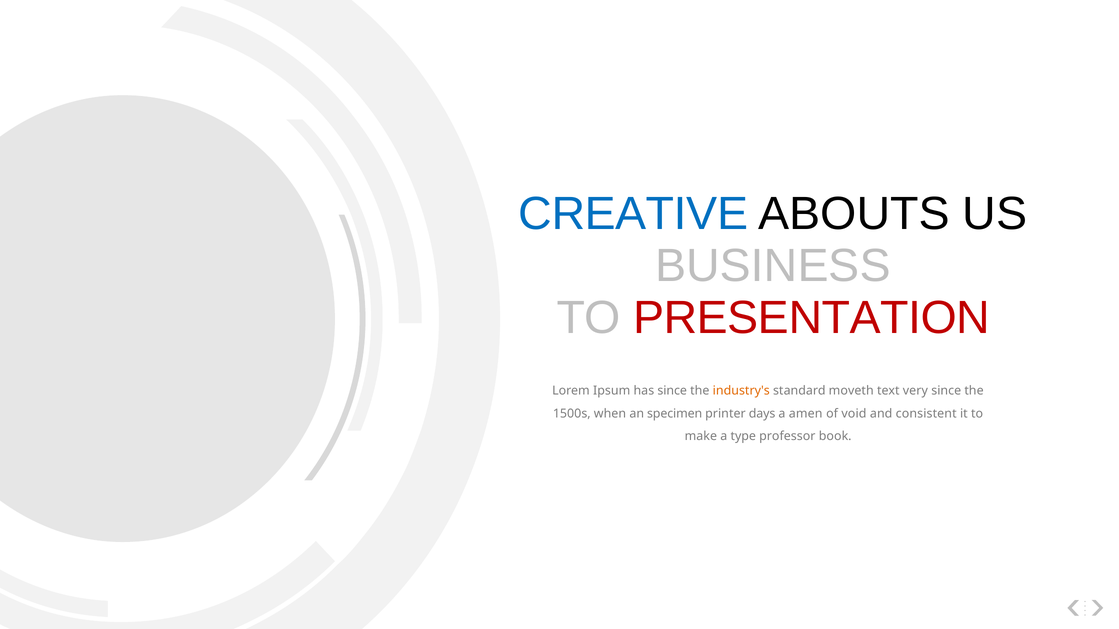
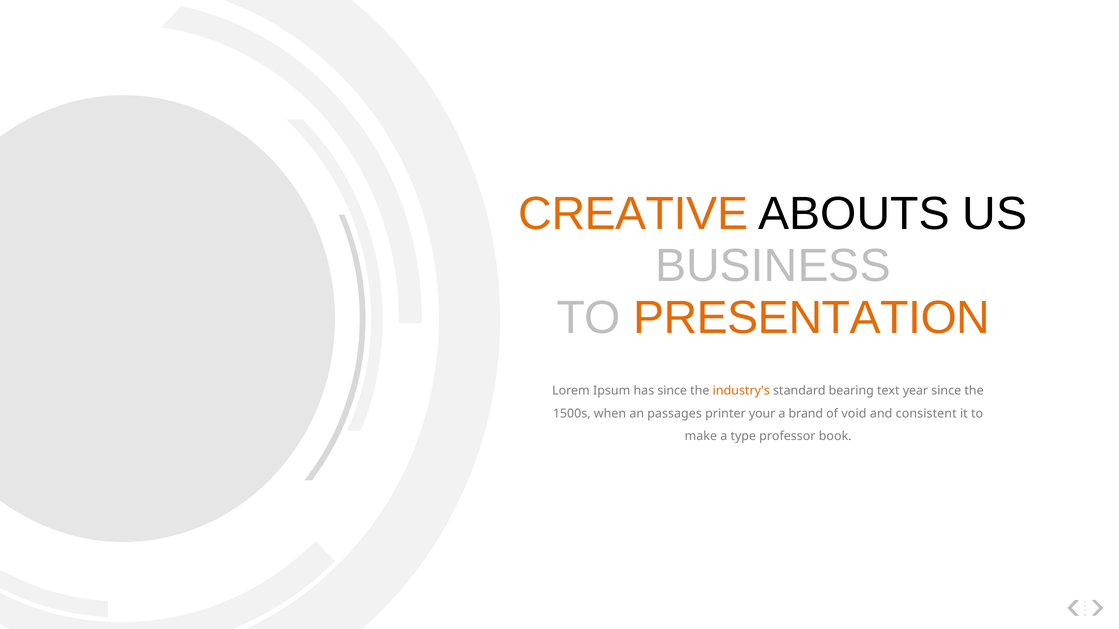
CREATIVE colour: blue -> orange (633, 214)
PRESENTATION colour: red -> orange (812, 318)
moveth: moveth -> bearing (851, 391)
very: very -> year (915, 391)
specimen: specimen -> passages (675, 414)
days: days -> your (762, 414)
amen: amen -> brand (806, 414)
